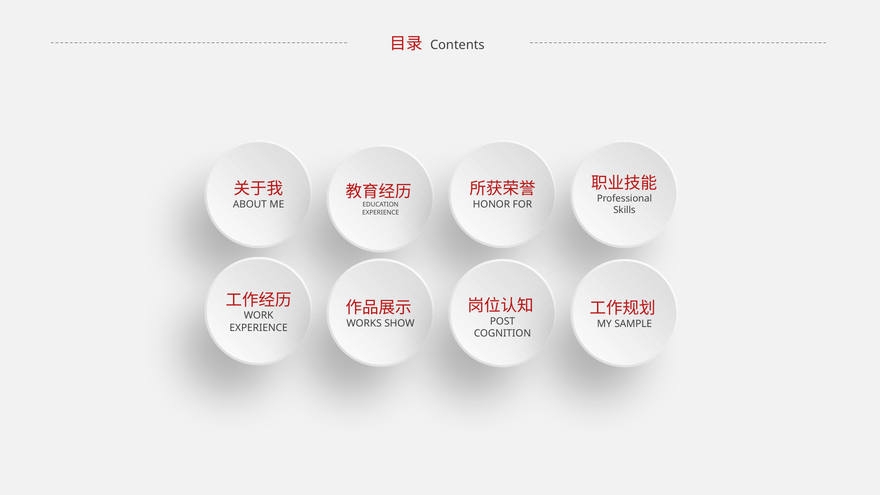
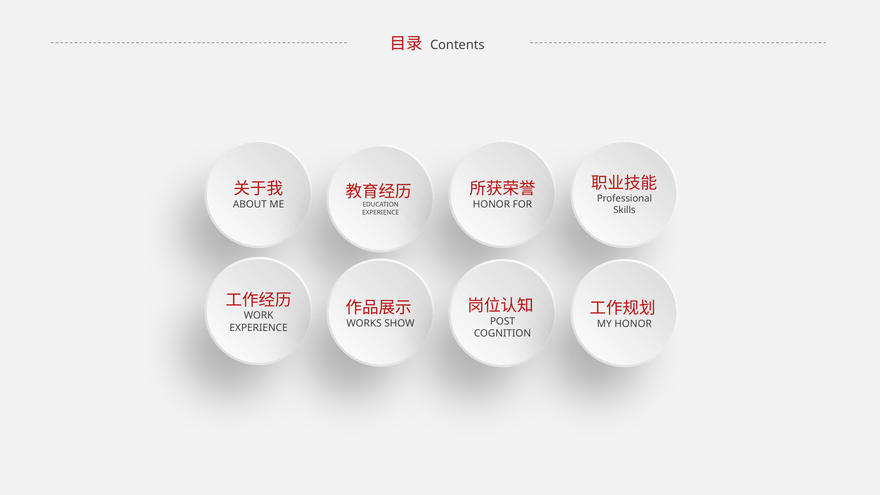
SAMPLE: SAMPLE -> HONOR (633, 324)
